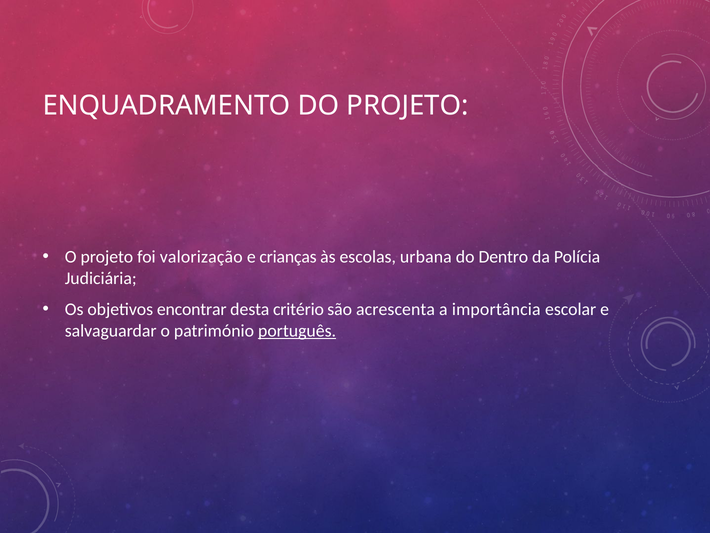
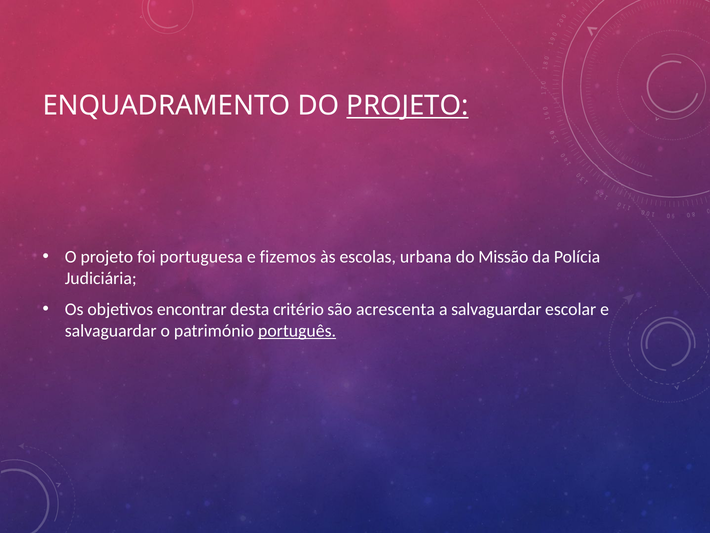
PROJETO underline: none -> present (407, 106)
valorização: valorização -> portuguesa (201, 257)
crianças: crianças -> fizemos (288, 257)
Dentro: Dentro -> Missão (503, 257)
a importância: importância -> salvaguardar (496, 309)
